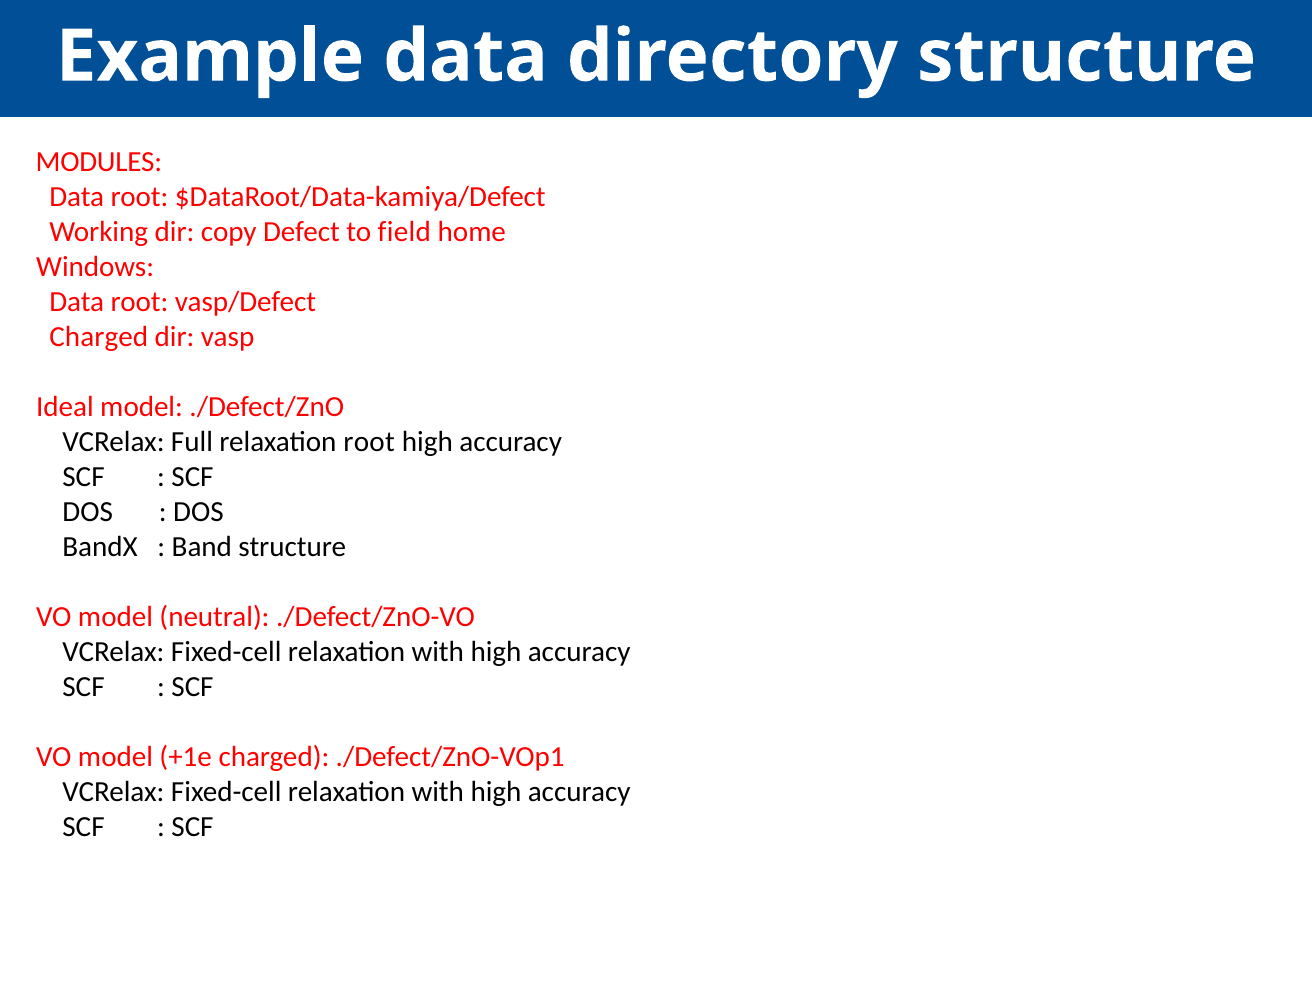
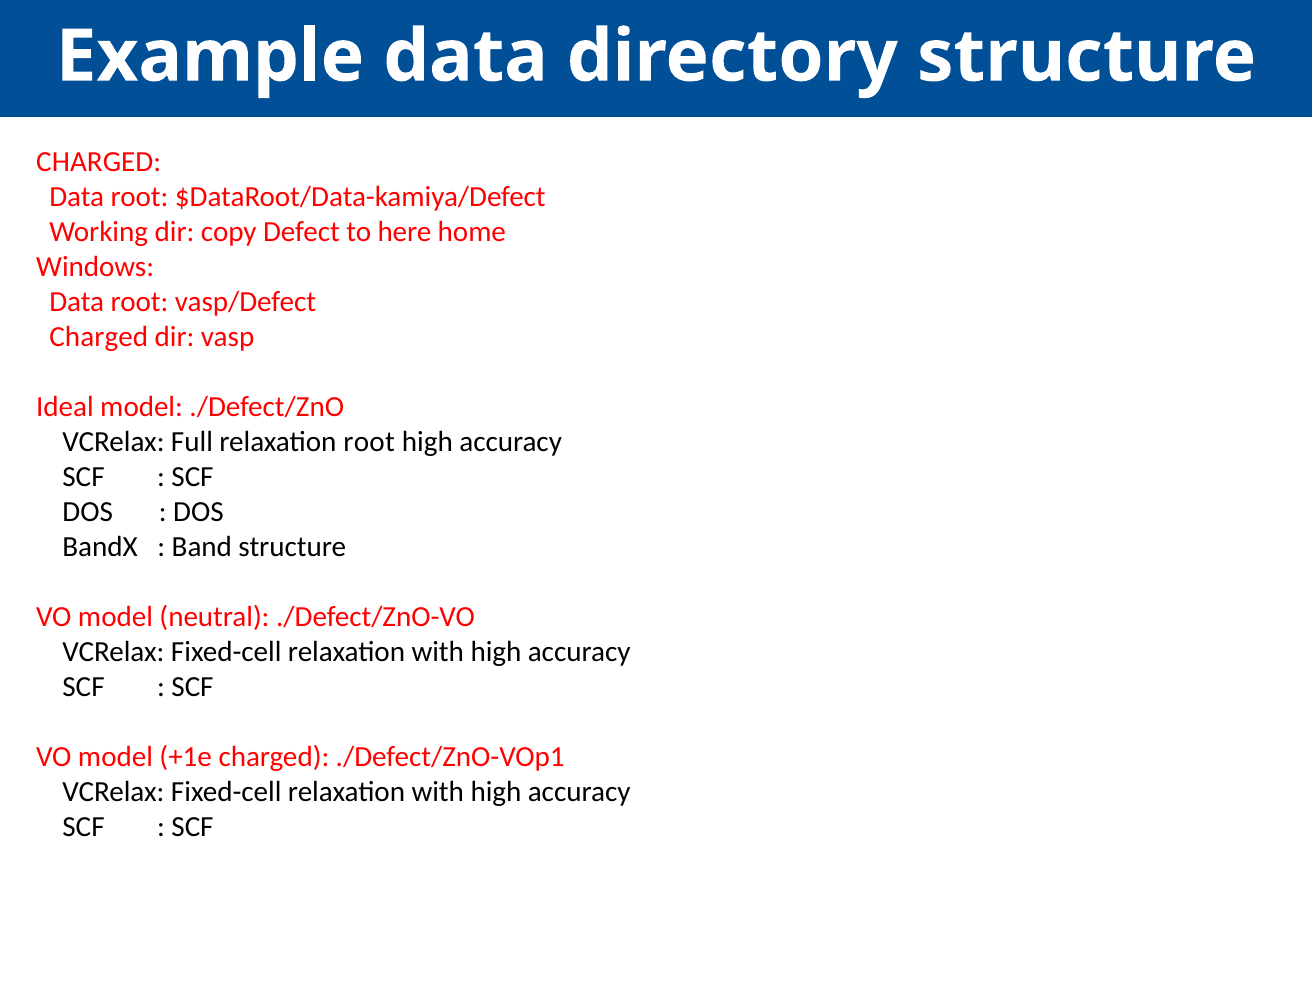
MODULES: MODULES -> CHARGED (99, 162)
field: field -> here (405, 232)
